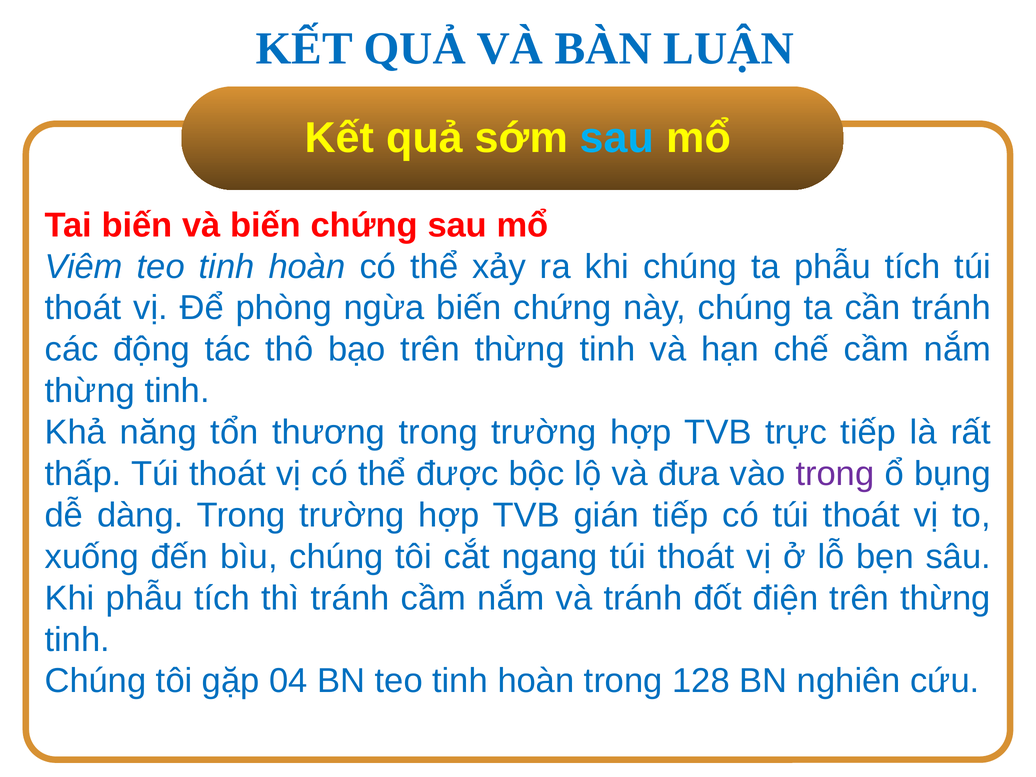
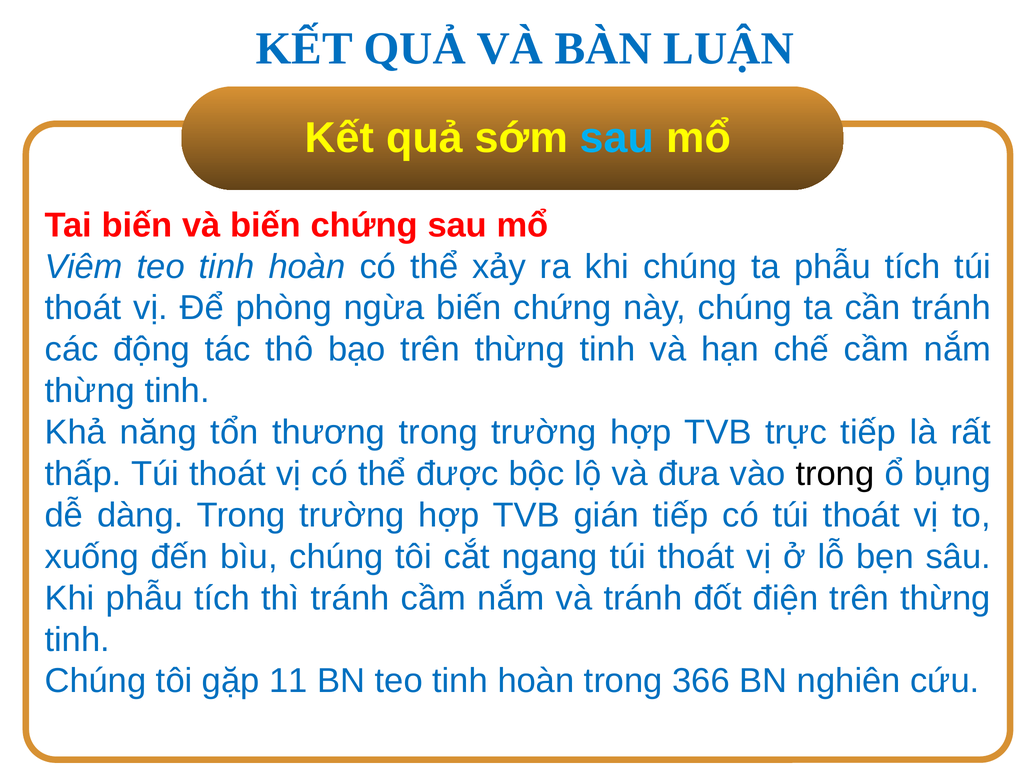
trong colour: purple -> black (835, 474)
04: 04 -> 11 (288, 681)
128: 128 -> 366 (701, 681)
